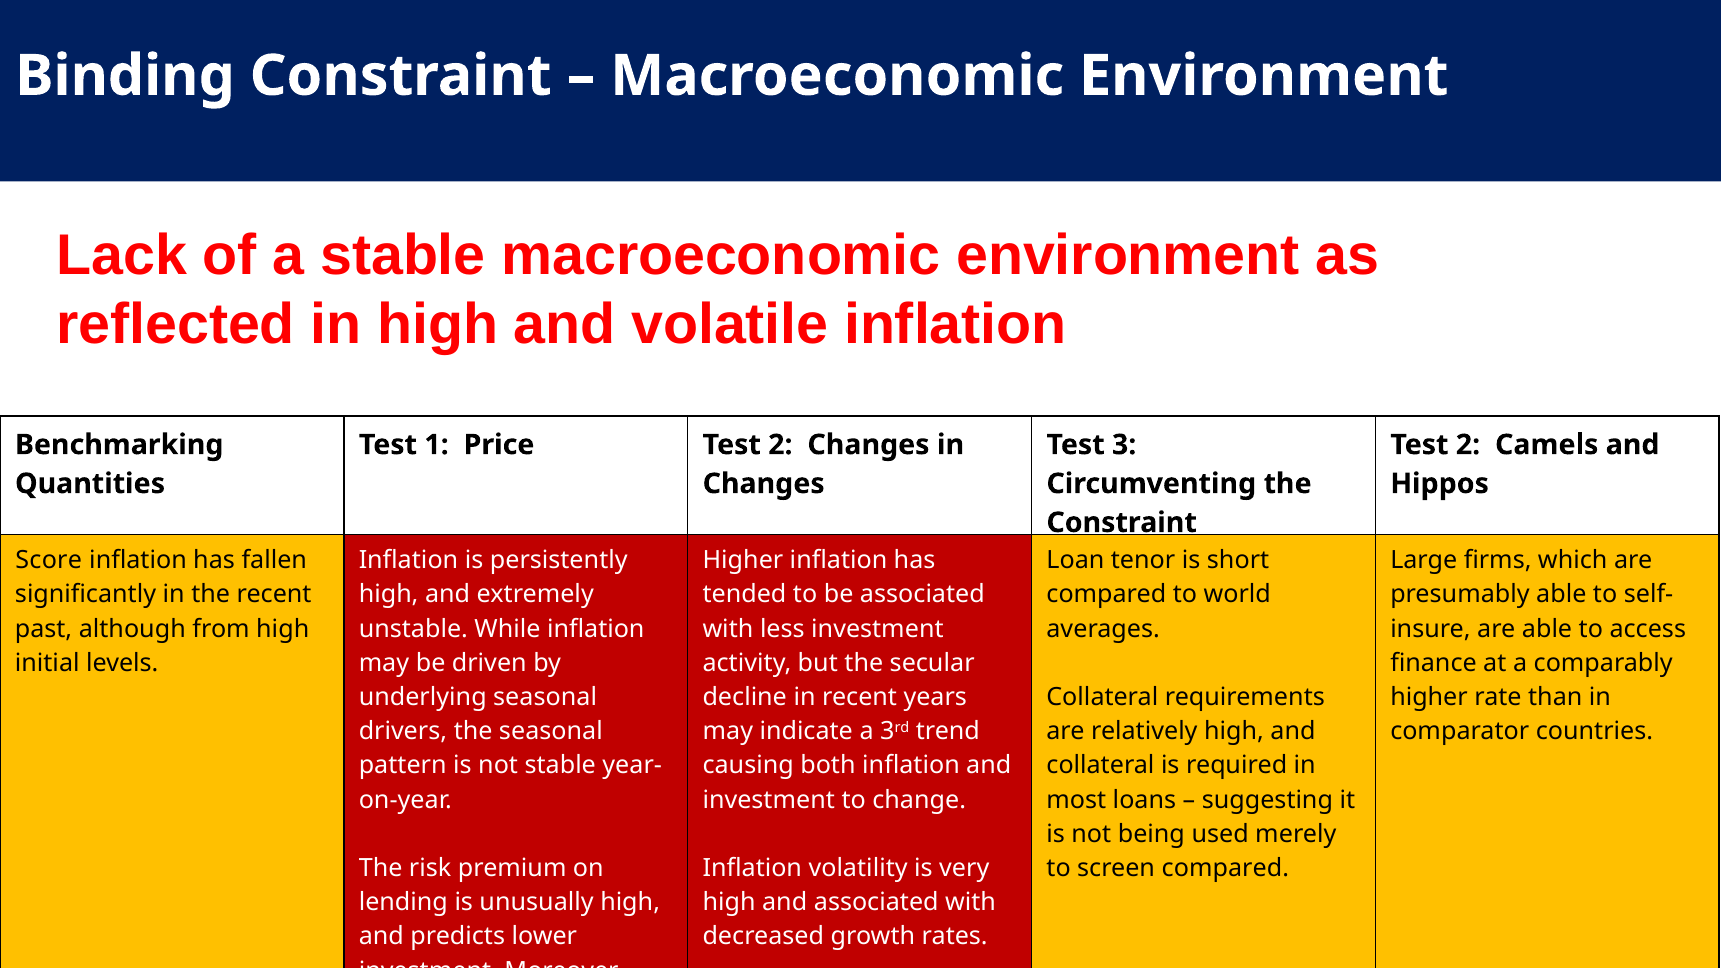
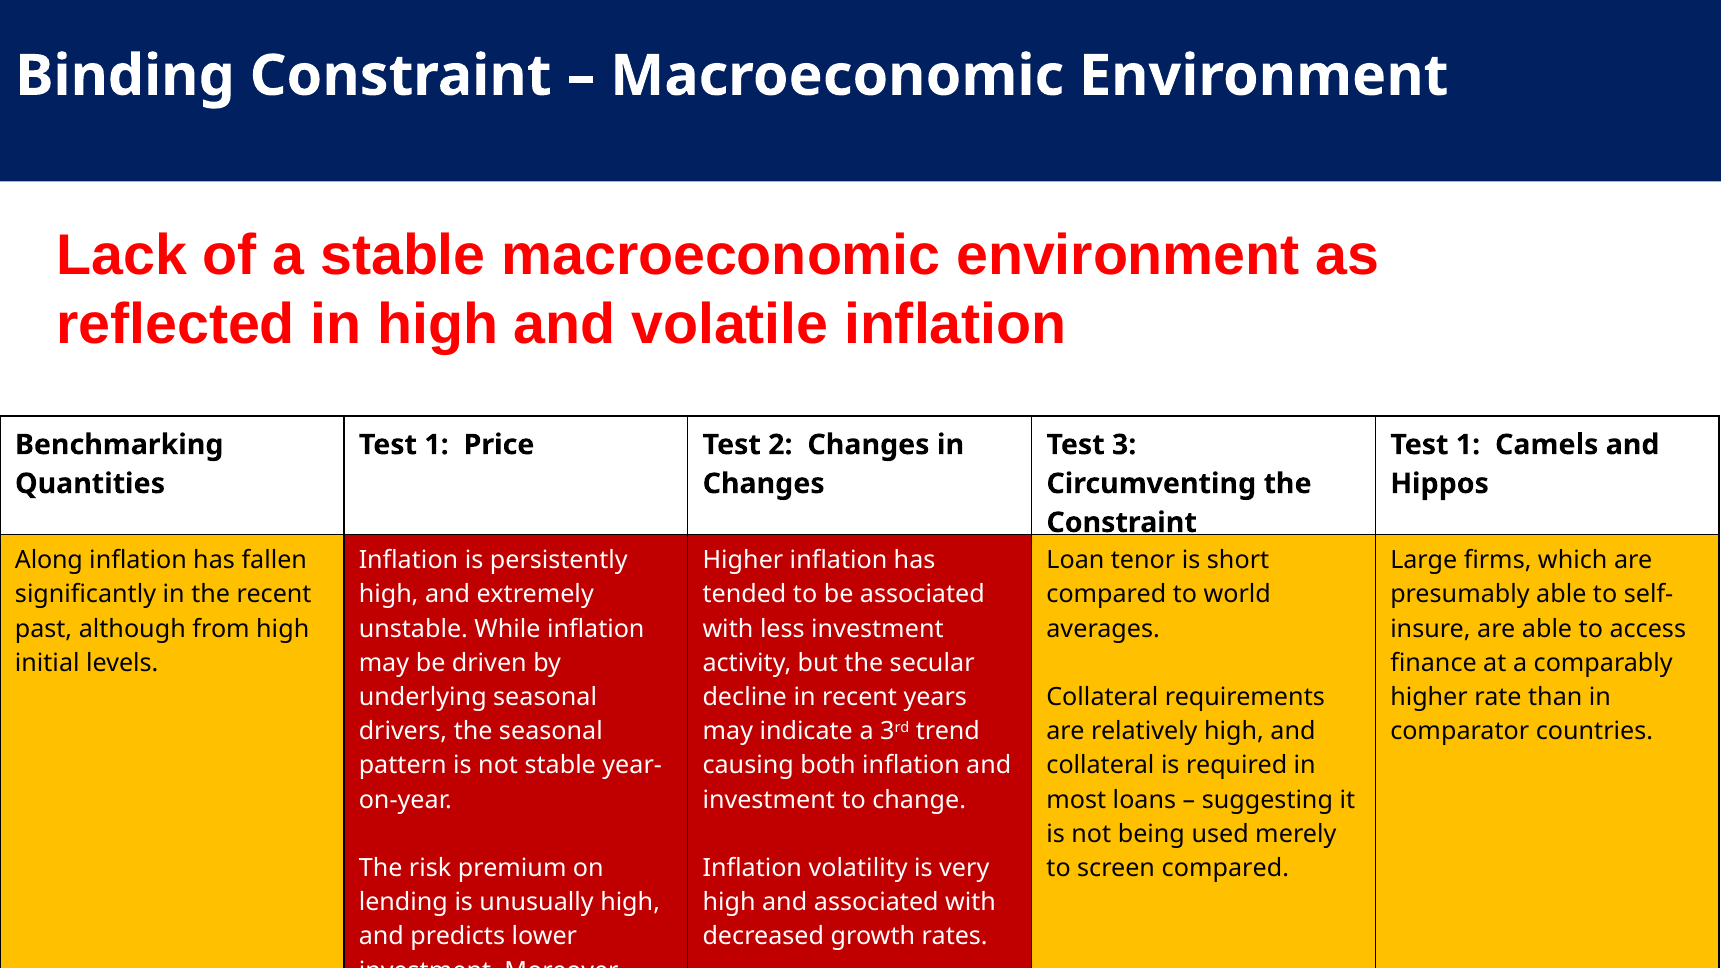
2: 2 -> 1 (1468, 445)
Score: Score -> Along (49, 561)
